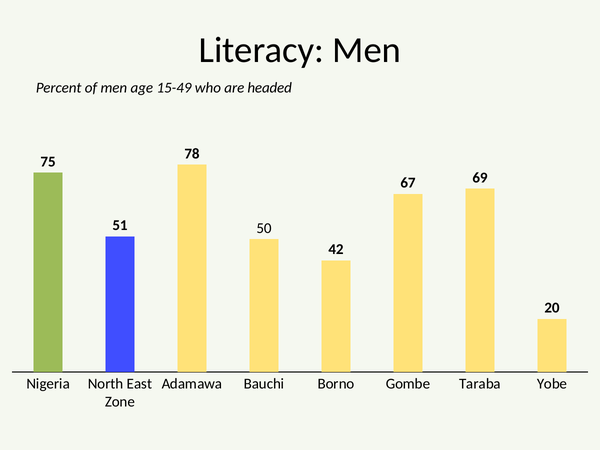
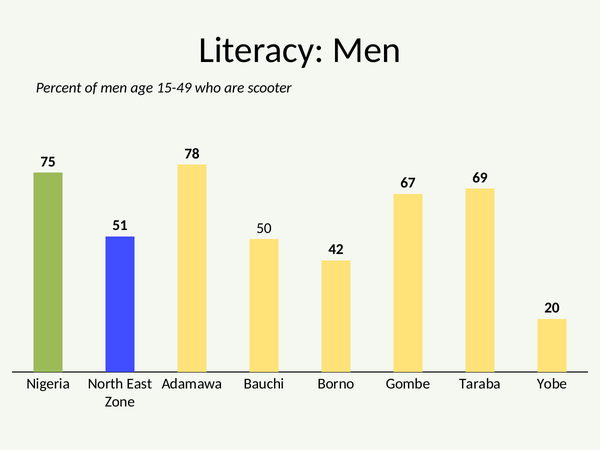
headed: headed -> scooter (270, 88)
